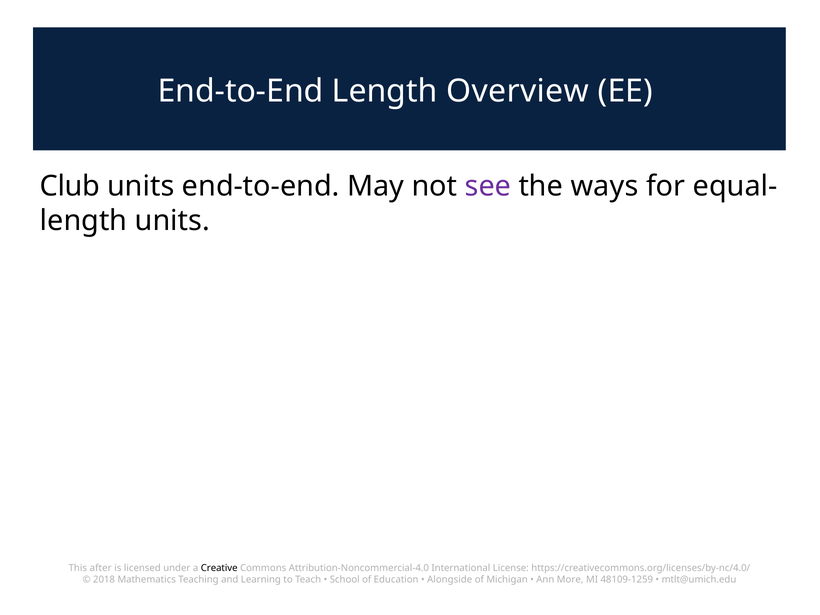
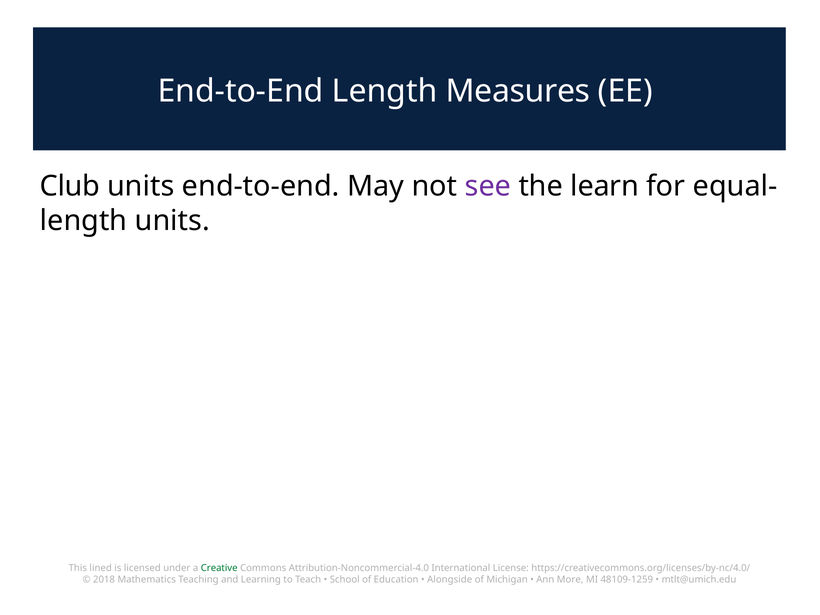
Overview: Overview -> Measures (518, 91)
ways: ways -> learn (605, 186)
after: after -> lined (101, 568)
Creative colour: black -> green (219, 568)
